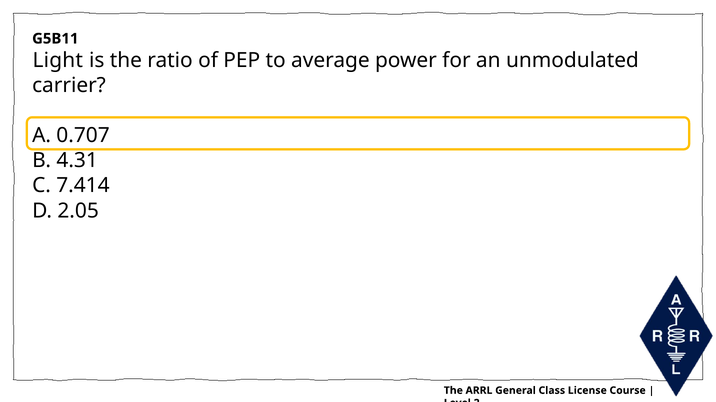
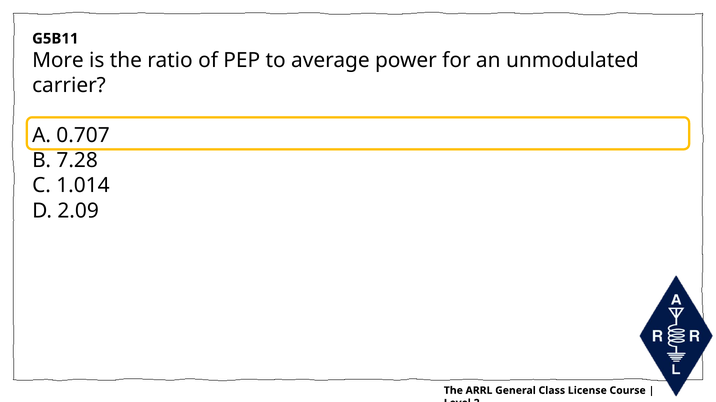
Light: Light -> More (58, 61)
4.31: 4.31 -> 7.28 (77, 161)
7.414: 7.414 -> 1.014 (83, 186)
2.05: 2.05 -> 2.09 (78, 211)
